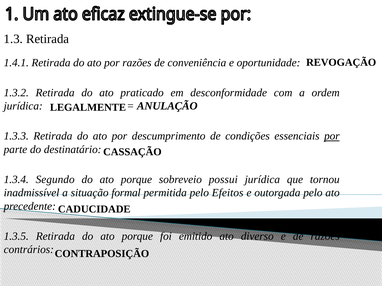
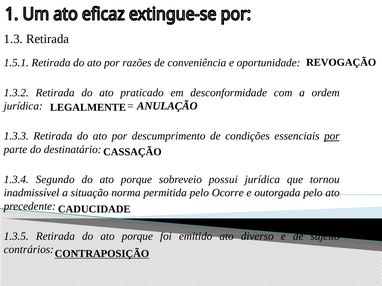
1.4.1: 1.4.1 -> 1.5.1 (16, 63)
formal: formal -> norma (126, 193)
Efeitos: Efeitos -> Ocorre (228, 193)
de razões: razões -> sujeito (325, 237)
CONTRAPOSIÇÃO underline: none -> present (102, 254)
